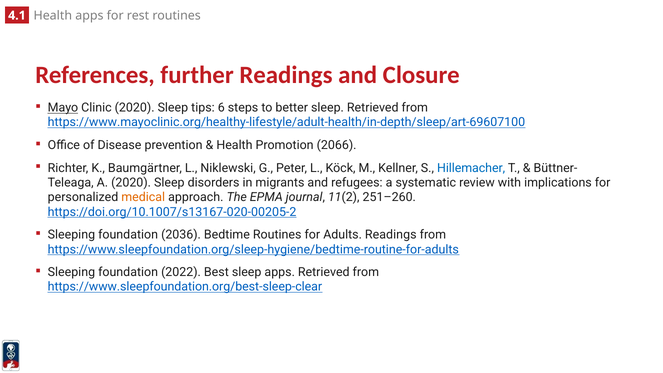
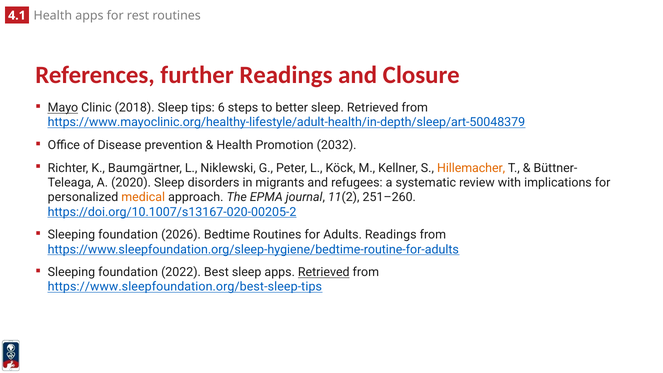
Clinic 2020: 2020 -> 2018 (135, 108)
https://www.mayoclinic.org/healthy-lifestyle/adult-health/in-depth/sleep/art-69607100: https://www.mayoclinic.org/healthy-lifestyle/adult-health/in-depth/sleep/art-69607100 -> https://www.mayoclinic.org/healthy-lifestyle/adult-health/in-depth/sleep/art-50048379 (286, 122)
2066: 2066 -> 2032 (337, 145)
Hillemacher colour: blue -> orange (471, 168)
2036: 2036 -> 2026 (181, 235)
Retrieved underline: none -> present (324, 272)
https://www.sleepfoundation.org/best-sleep-clear: https://www.sleepfoundation.org/best-sleep-clear -> https://www.sleepfoundation.org/best-sleep-tips (185, 287)
